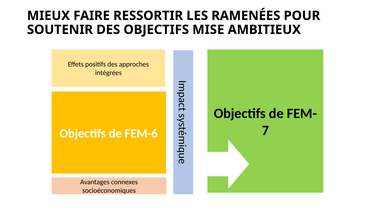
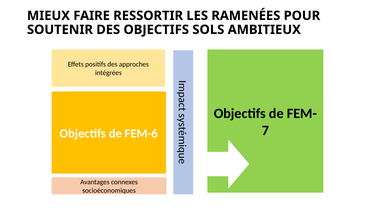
MISE: MISE -> SOLS (208, 30)
